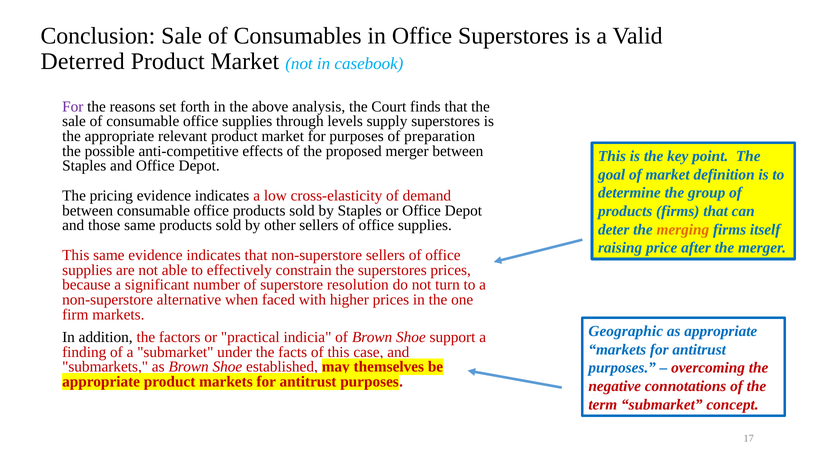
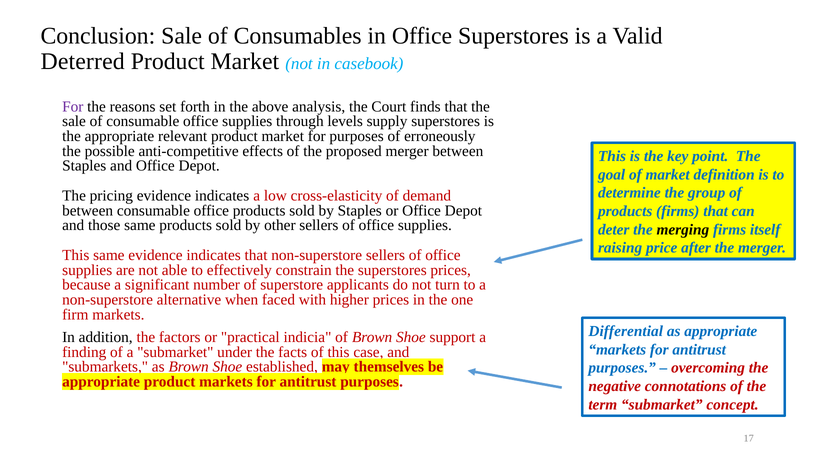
preparation: preparation -> erroneously (440, 136)
merging colour: orange -> black (683, 230)
resolution: resolution -> applicants (358, 285)
Geographic: Geographic -> Differential (626, 331)
